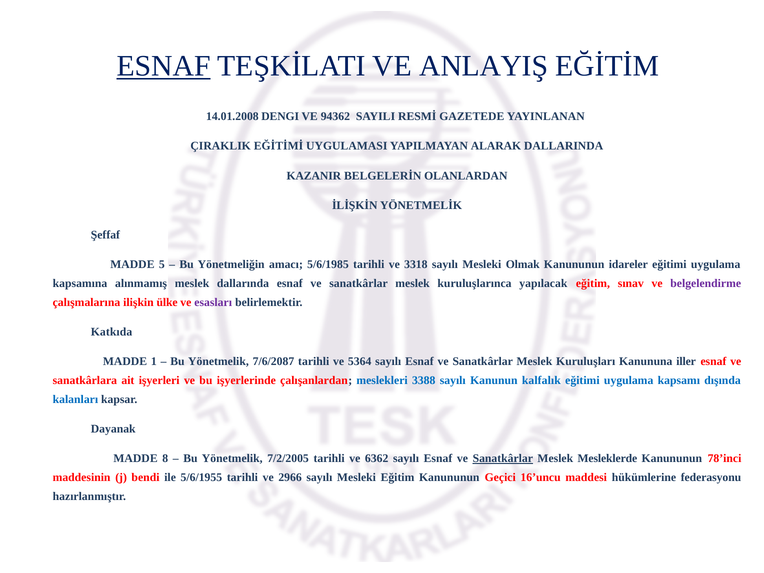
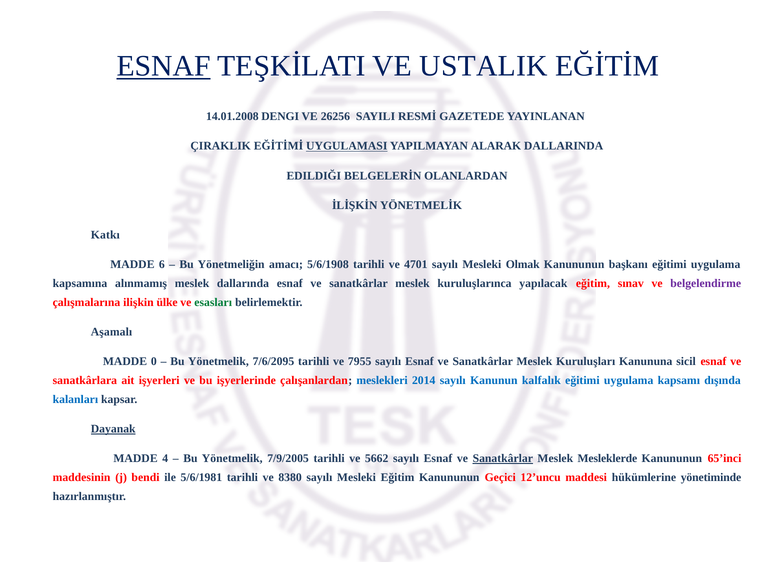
ANLAYIŞ: ANLAYIŞ -> USTALIK (484, 66)
94362: 94362 -> 26256 (335, 117)
UYGULAMASI underline: none -> present (347, 146)
KAZANIR: KAZANIR -> EDILDIĞI (314, 176)
Şeffaf: Şeffaf -> Katkı (105, 235)
5: 5 -> 6 (162, 265)
5/6/1985: 5/6/1985 -> 5/6/1908 (328, 265)
3318: 3318 -> 4701 (416, 265)
idareler: idareler -> başkanı (628, 265)
esasları colour: purple -> green (213, 302)
Katkıda: Katkıda -> Aşamalı (112, 332)
1: 1 -> 0 (154, 362)
7/6/2087: 7/6/2087 -> 7/6/2095 (273, 362)
5364: 5364 -> 7955 (360, 362)
iller: iller -> sicil (686, 362)
3388: 3388 -> 2014 (424, 380)
Dayanak underline: none -> present (113, 429)
8: 8 -> 4 (165, 459)
7/2/2005: 7/2/2005 -> 7/9/2005 (288, 459)
6362: 6362 -> 5662 (377, 459)
78’inci: 78’inci -> 65’inci (725, 459)
5/6/1955: 5/6/1955 -> 5/6/1981 (201, 477)
2966: 2966 -> 8380 (290, 477)
16’uncu: 16’uncu -> 12’uncu (541, 477)
federasyonu: federasyonu -> yönetiminde (711, 477)
